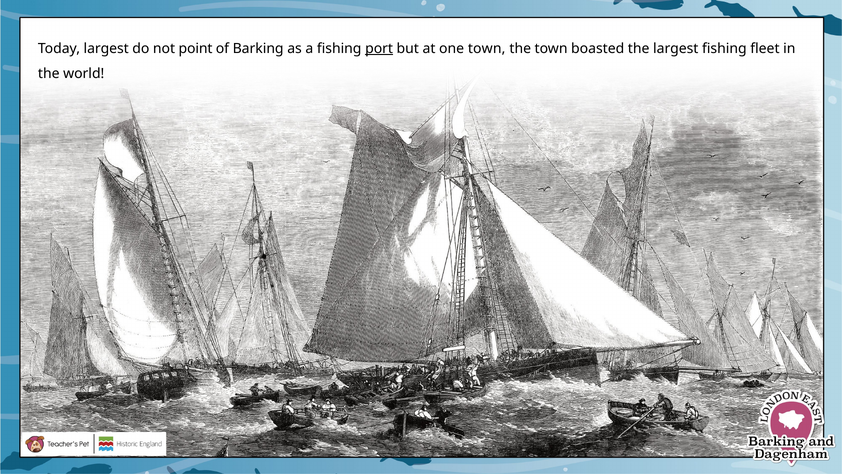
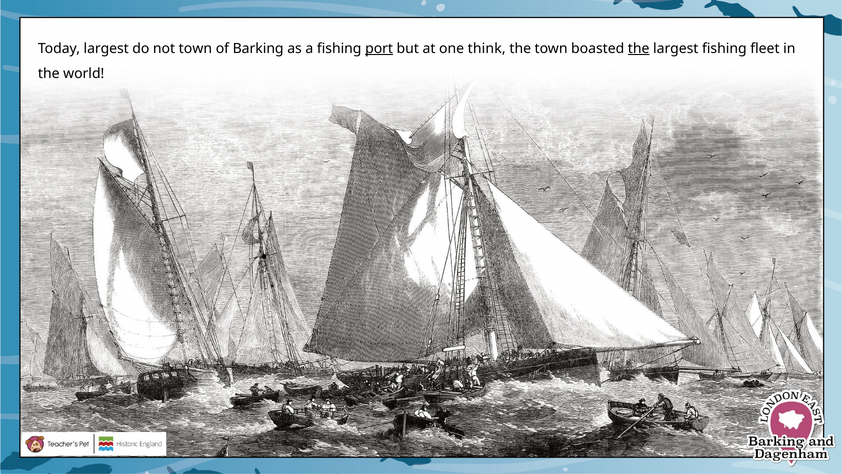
not point: point -> town (195, 49)
one town: town -> think (487, 49)
the underline: none -> present (639, 49)
